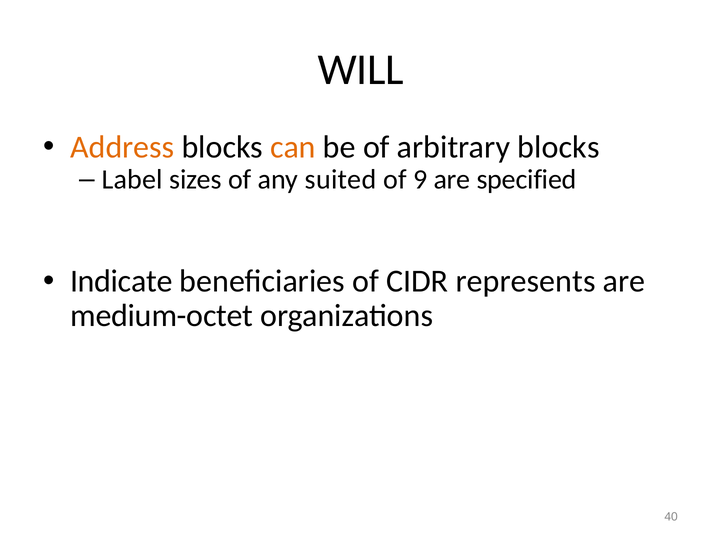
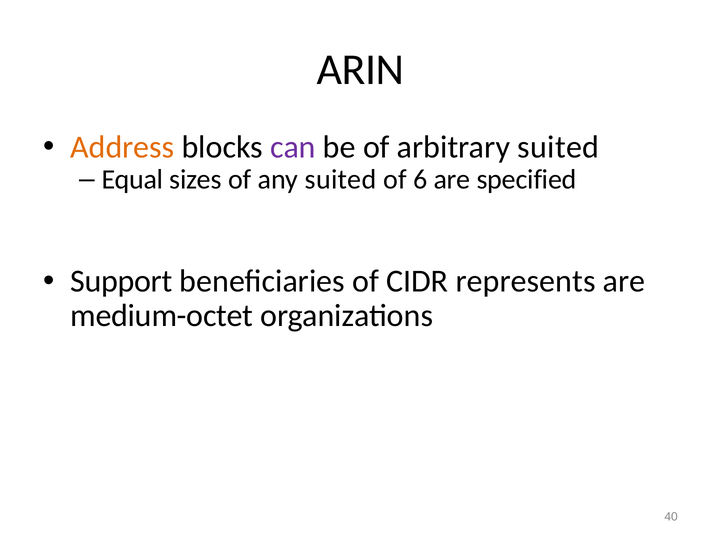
WILL: WILL -> ARIN (361, 70)
can colour: orange -> purple (293, 147)
arbitrary blocks: blocks -> suited (558, 147)
Label: Label -> Equal (132, 179)
9: 9 -> 6 (420, 179)
Indicate: Indicate -> Support (121, 281)
